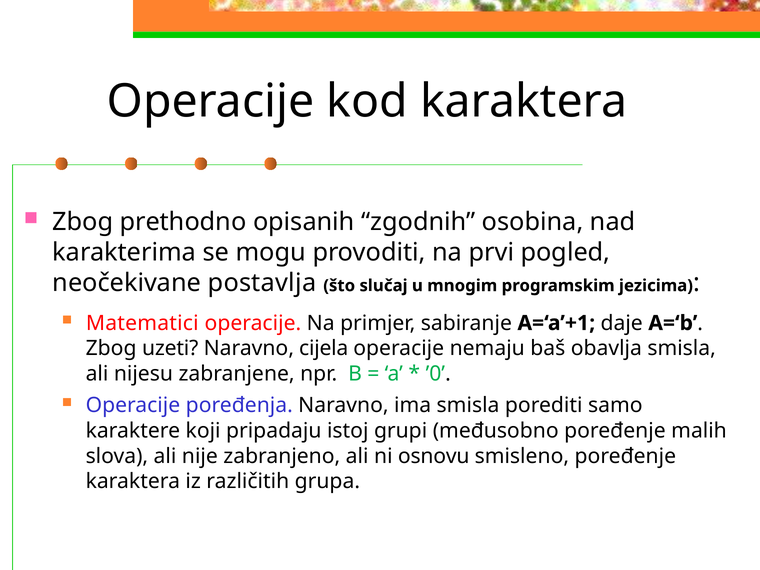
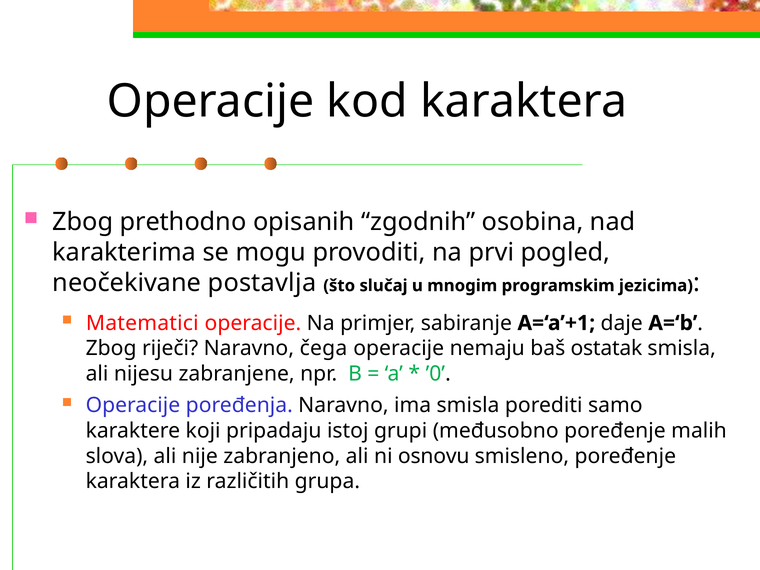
uzeti: uzeti -> riječi (170, 348)
cijela: cijela -> čega (324, 348)
obavlja: obavlja -> ostatak (606, 348)
